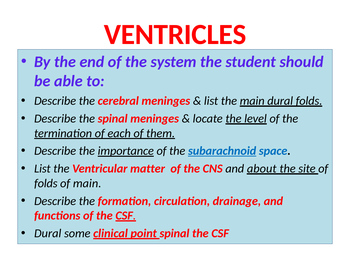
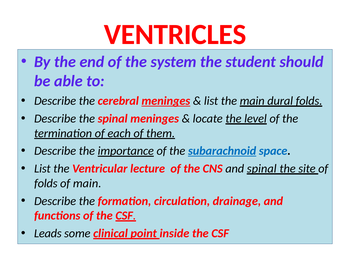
meninges underline: none -> present (166, 101)
matter: matter -> lecture (148, 168)
and about: about -> spinal (262, 168)
Dural: Dural -> Leads (48, 233)
point spinal: spinal -> inside (174, 233)
